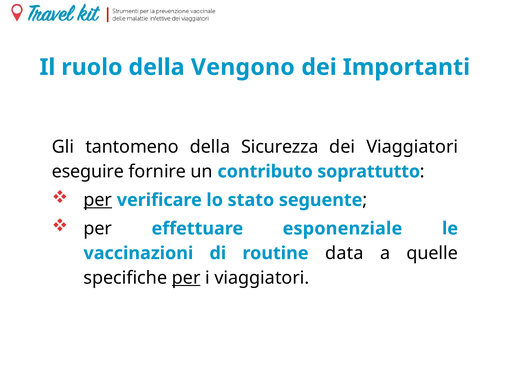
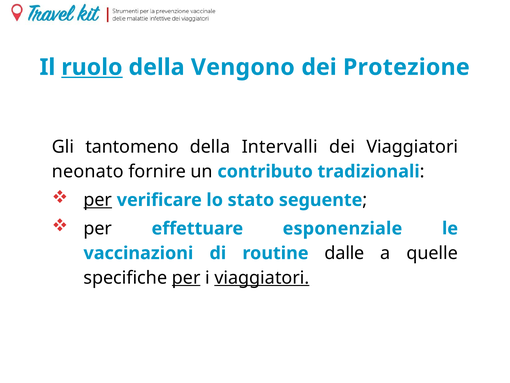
ruolo underline: none -> present (92, 67)
Importanti: Importanti -> Protezione (406, 67)
Sicurezza: Sicurezza -> Intervalli (280, 147)
eseguire: eseguire -> neonato (88, 171)
soprattutto: soprattutto -> tradizionali (369, 171)
data: data -> dalle (345, 253)
viaggiatori underline: none -> present (262, 278)
